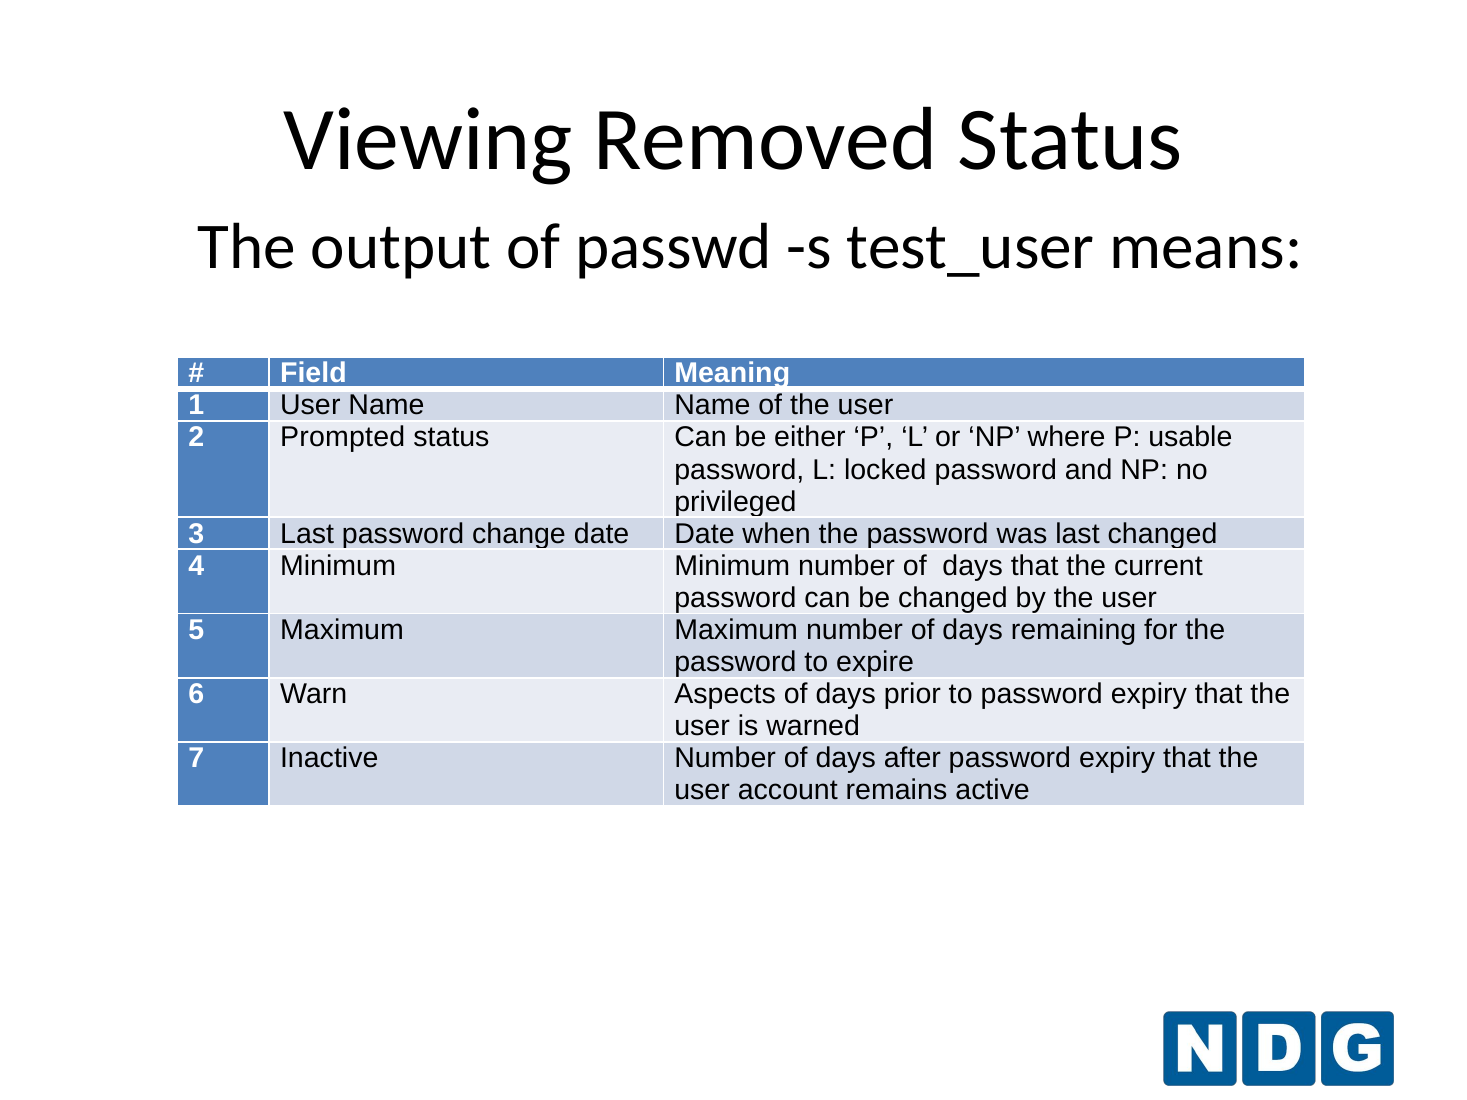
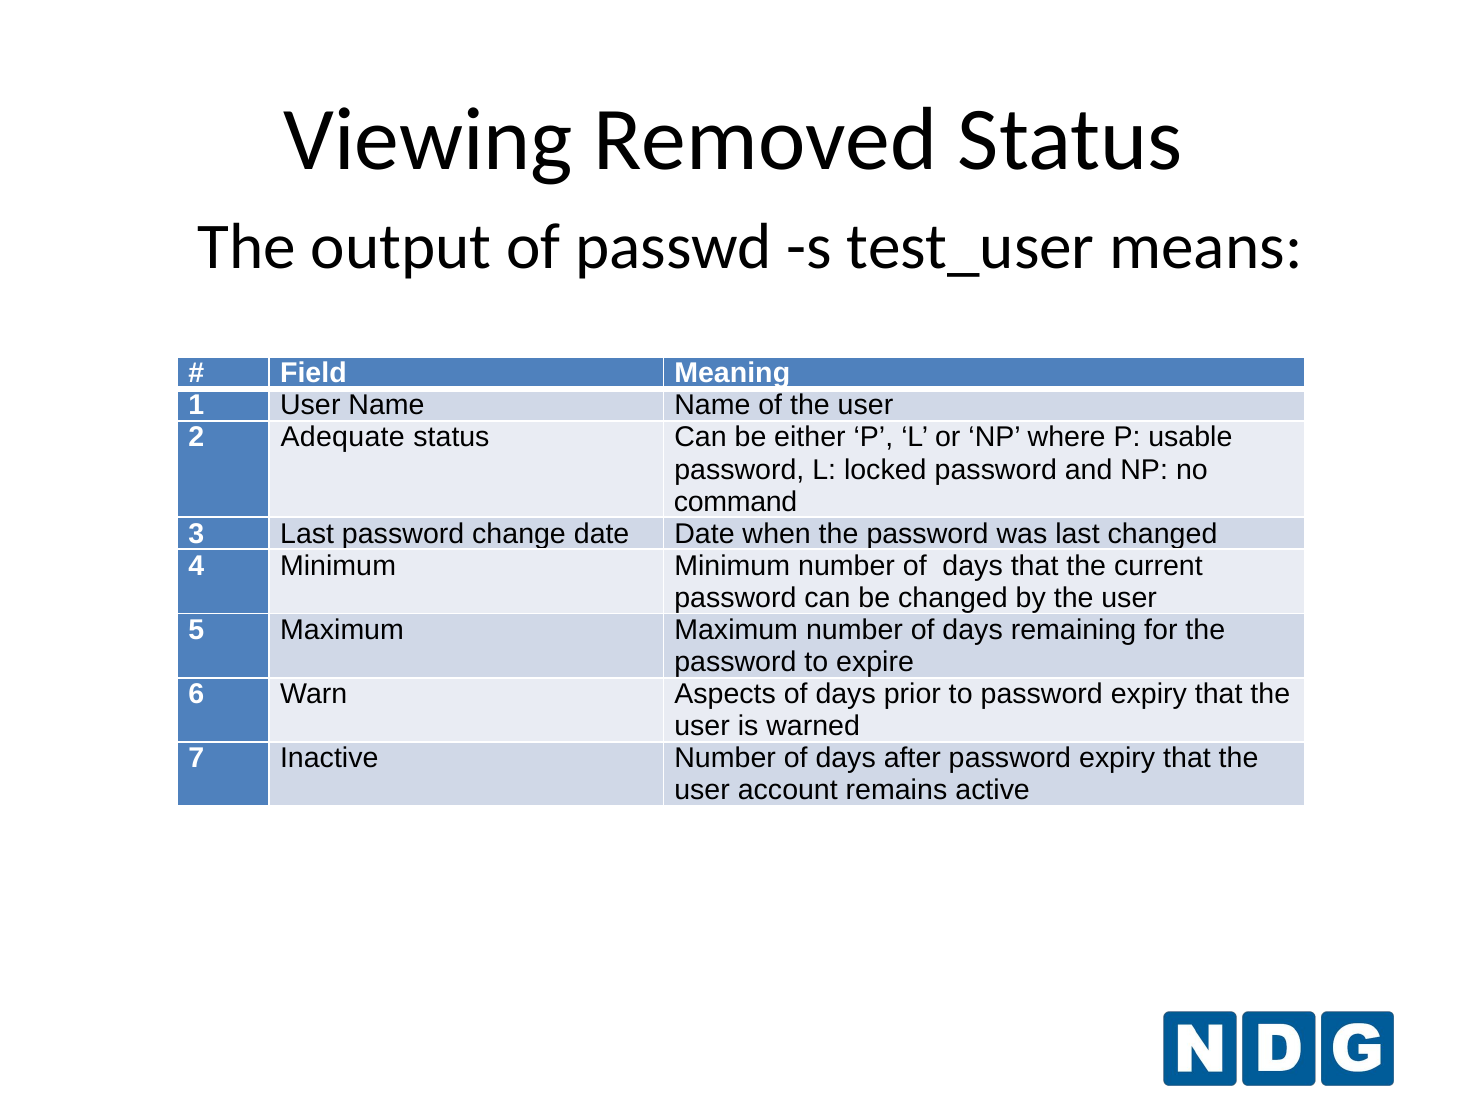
Prompted: Prompted -> Adequate (343, 438)
privileged: privileged -> command (736, 502)
